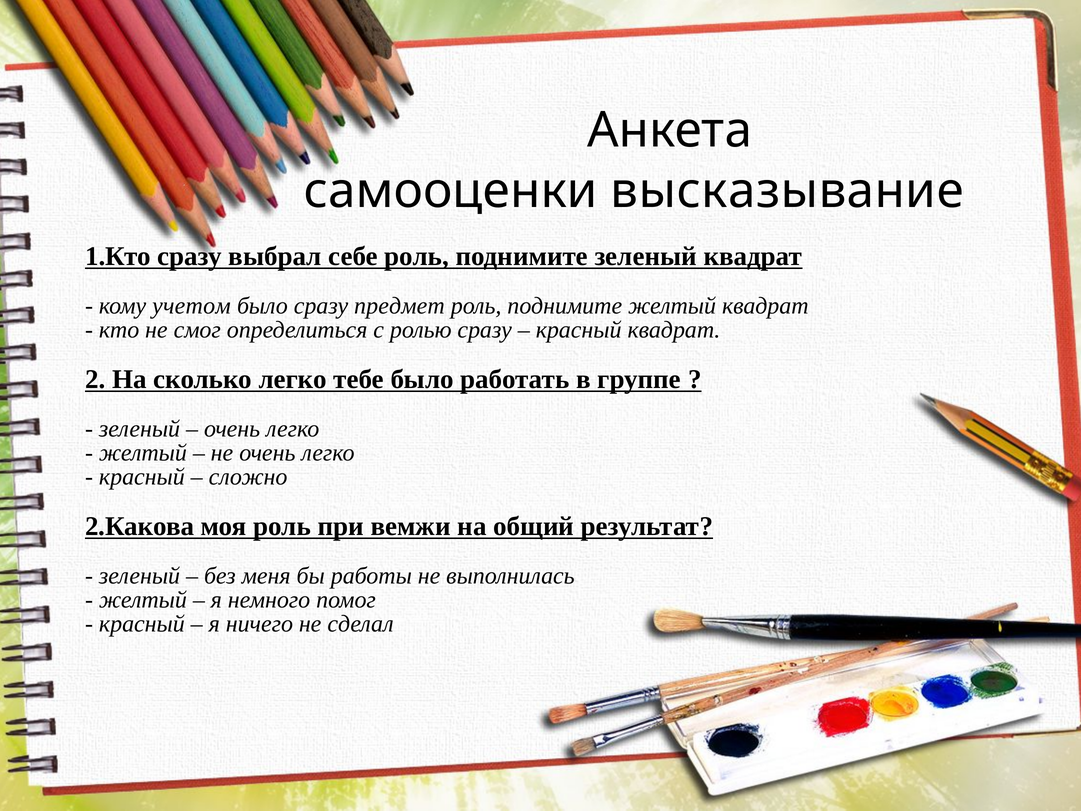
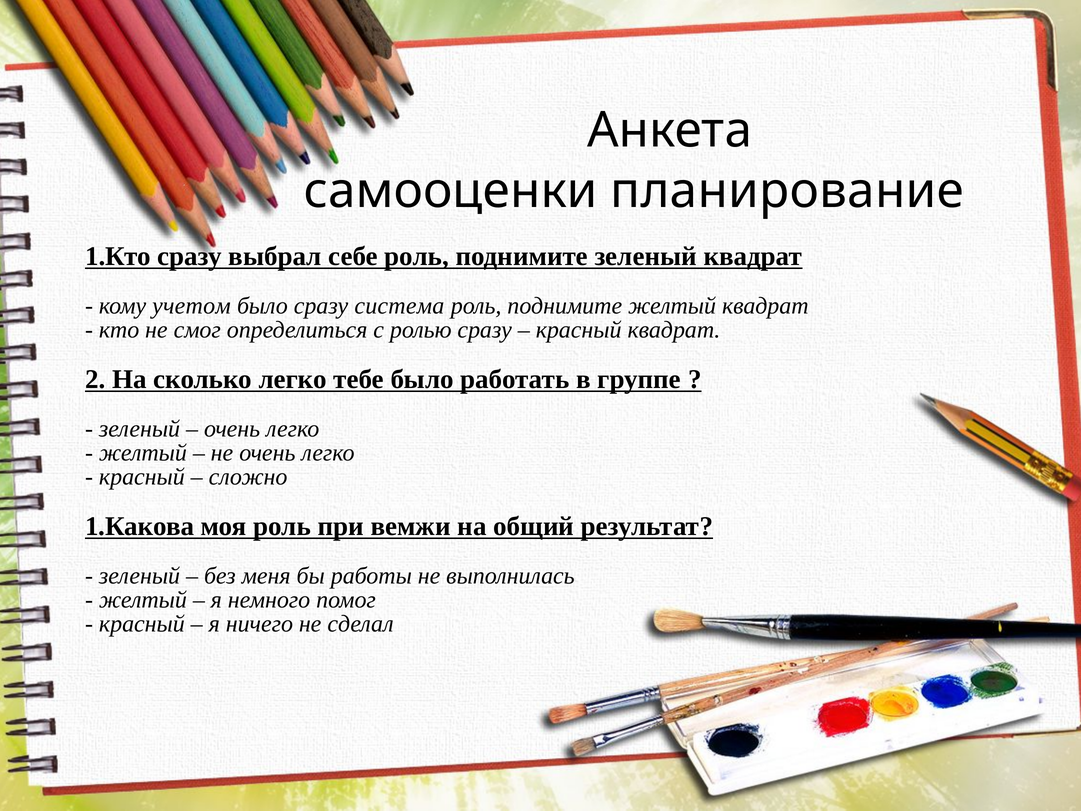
высказывание: высказывание -> планирование (787, 191)
предмет: предмет -> система (399, 306)
2.Какова: 2.Какова -> 1.Какова (140, 526)
